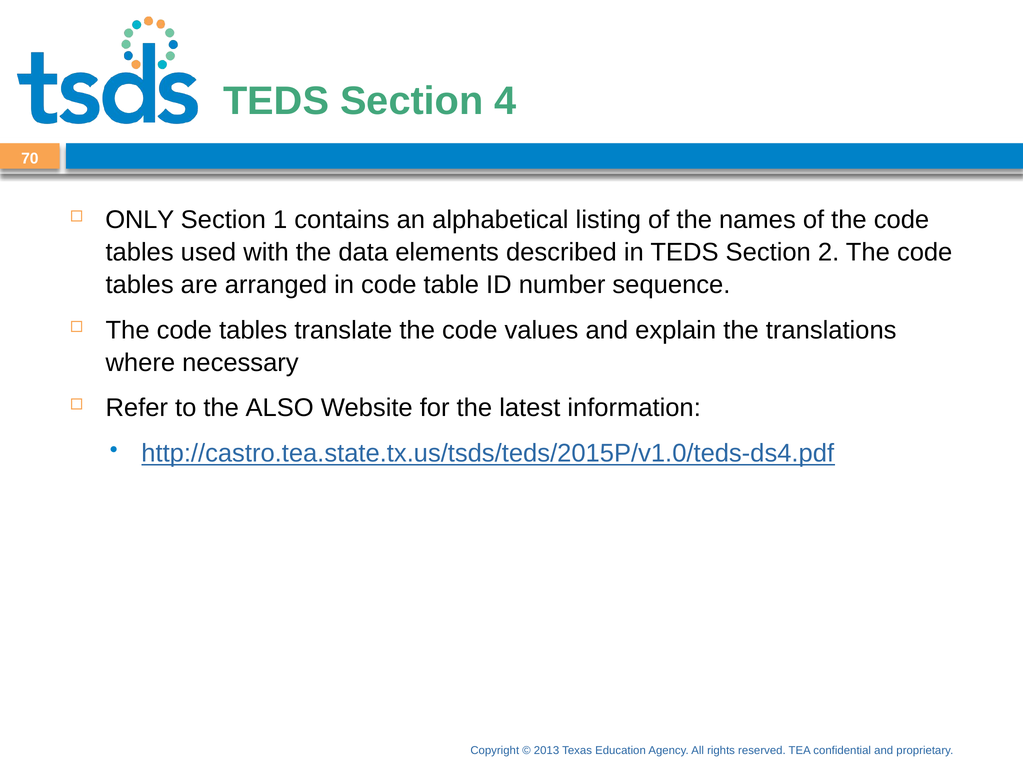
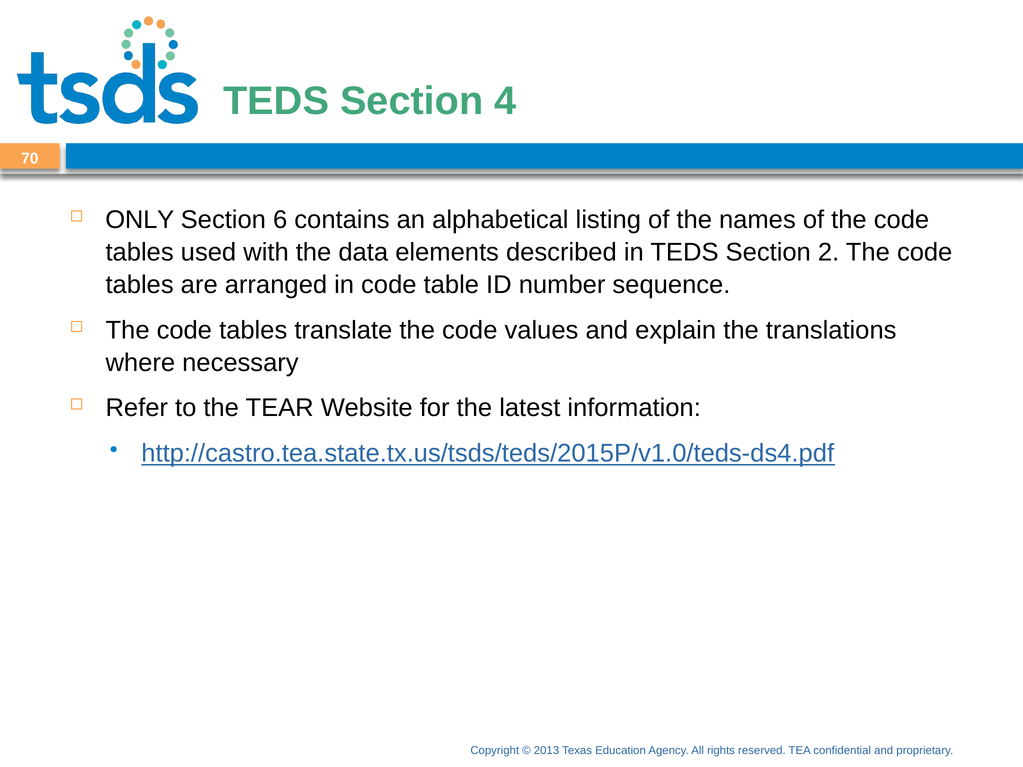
1: 1 -> 6 (280, 220)
ALSO: ALSO -> TEAR (280, 408)
